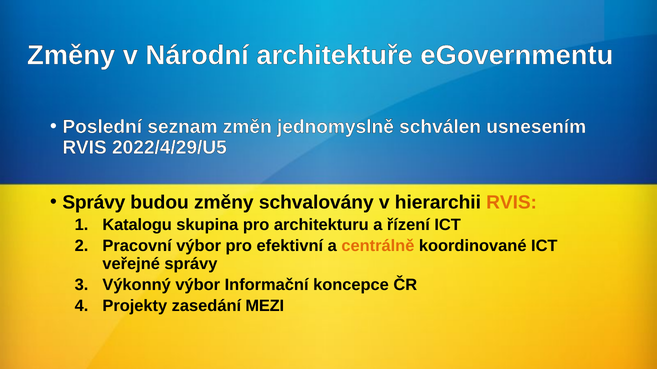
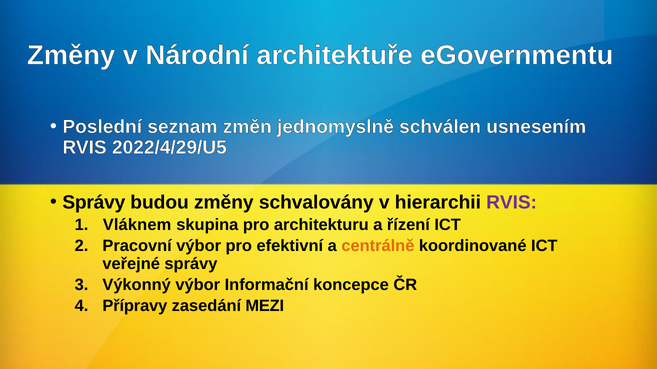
RVIS colour: orange -> purple (512, 203)
Katalogu: Katalogu -> Vláknem (137, 225)
Projekty: Projekty -> Přípravy (135, 306)
